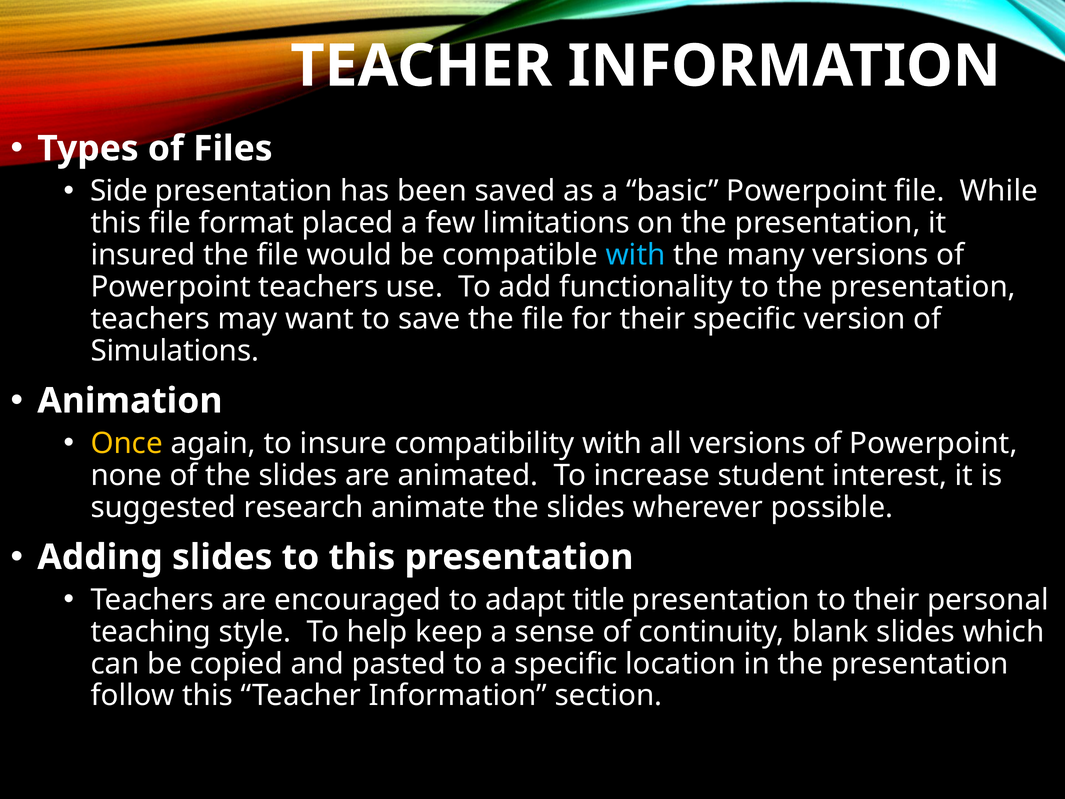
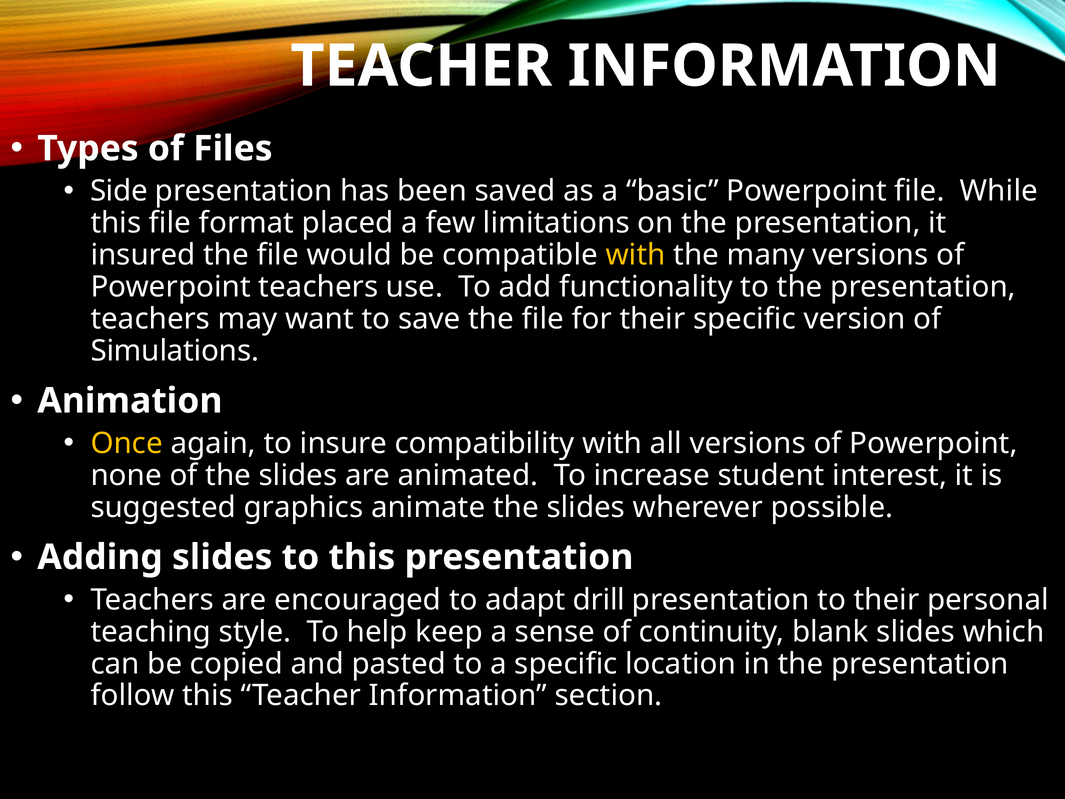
with colour: light blue -> yellow (636, 255)
research: research -> graphics (304, 507)
title: title -> drill (599, 600)
